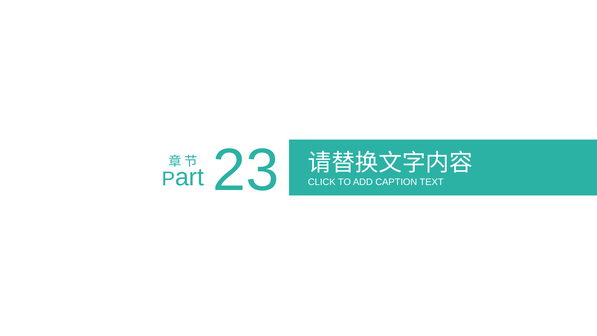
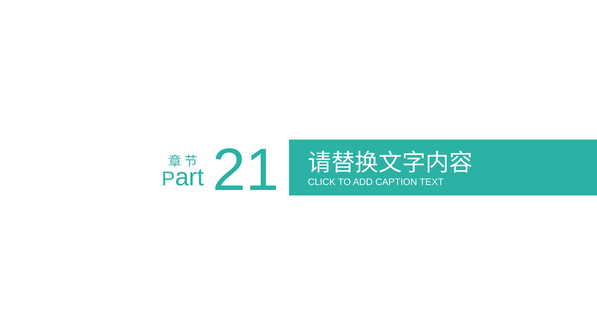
23: 23 -> 21 (246, 170)
